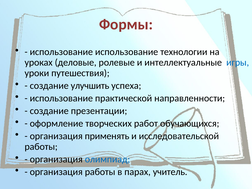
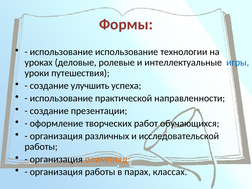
применять: применять -> различных (107, 136)
олимпиад colour: blue -> orange (107, 159)
учитель: учитель -> классах (170, 172)
